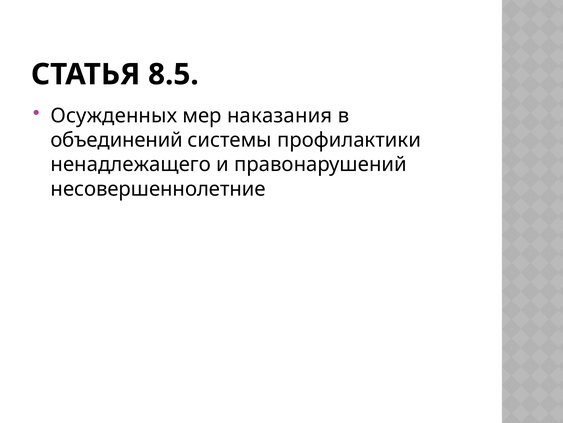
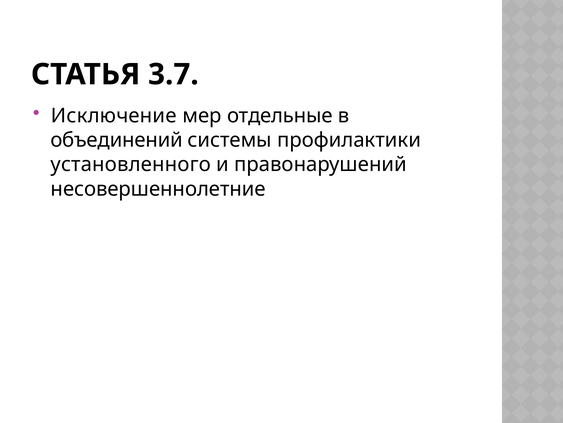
8.5: 8.5 -> 3.7 (173, 74)
Осужденных: Осужденных -> Исключение (114, 115)
наказания: наказания -> отдельные (280, 115)
ненадлежащего: ненадлежащего -> установленного (131, 164)
